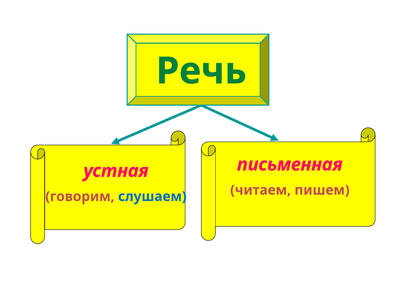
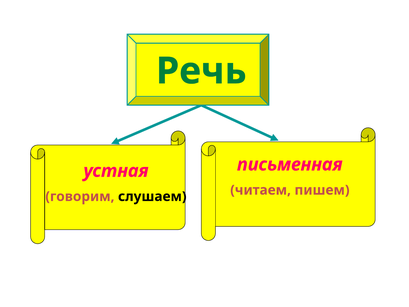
слушаем colour: blue -> black (152, 196)
